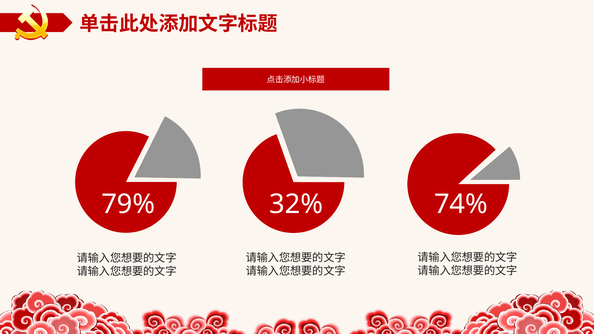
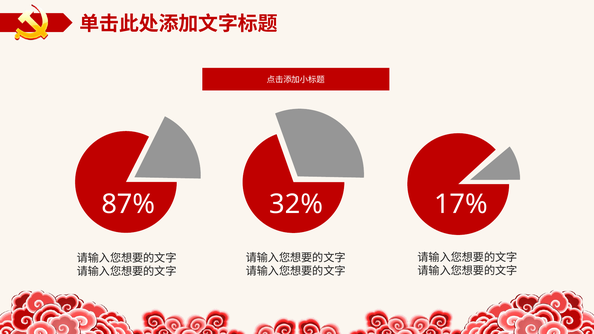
79%: 79% -> 87% (128, 204)
74%: 74% -> 17% (461, 204)
